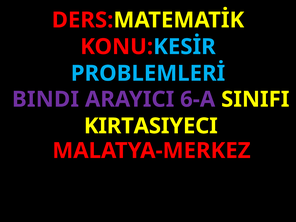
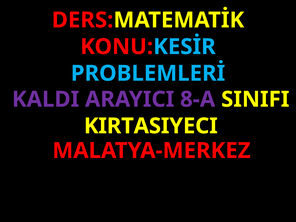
BINDI: BINDI -> KALDI (46, 99)
6-A: 6-A -> 8-A (198, 99)
